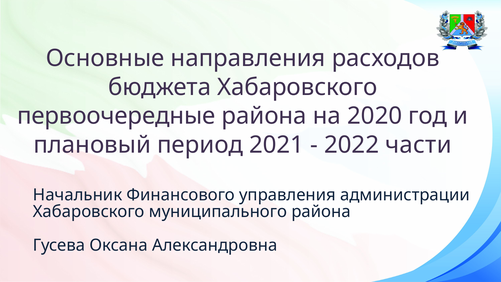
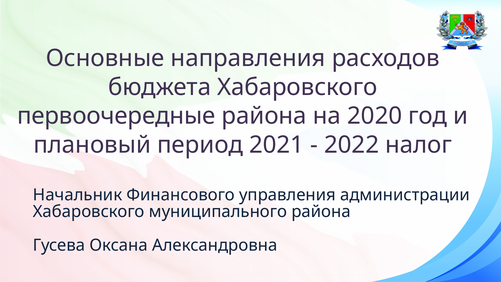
части: части -> налог (419, 145)
